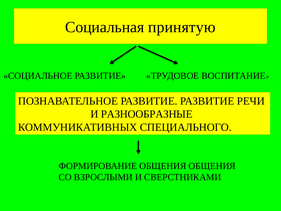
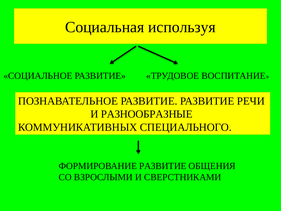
принятую: принятую -> используя (182, 27)
ФОРМИРОВАНИЕ ОБЩЕНИЯ: ОБЩЕНИЯ -> РАЗВИТИЕ (163, 166)
